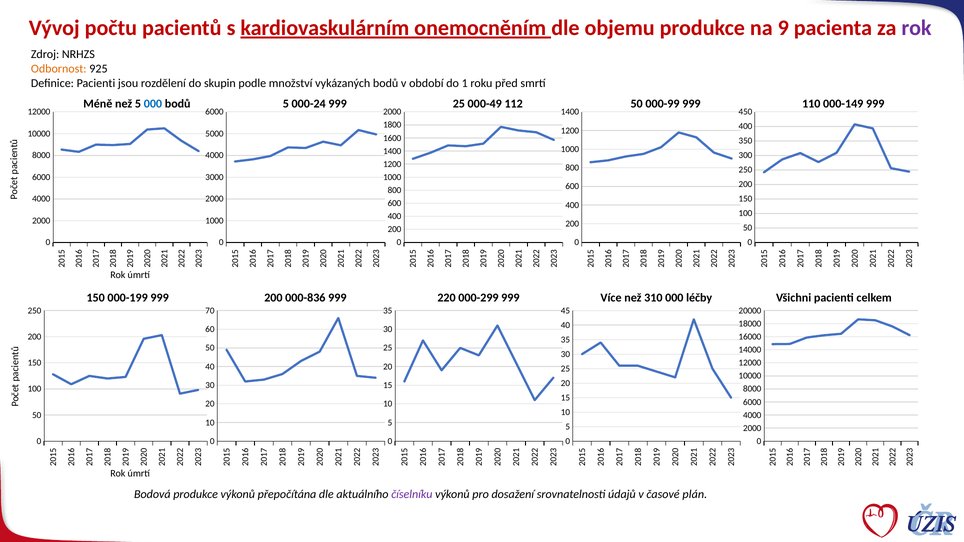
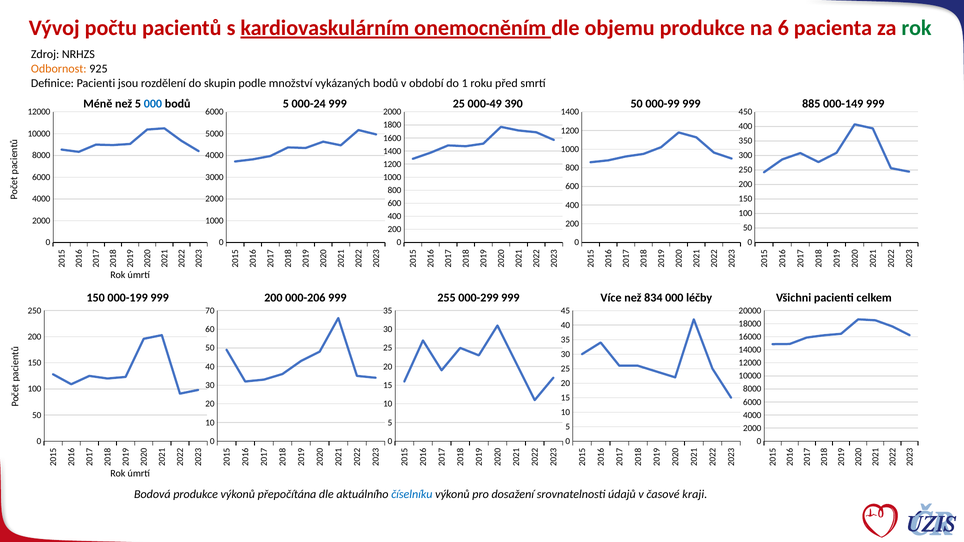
na 9: 9 -> 6 (783, 28)
rok colour: purple -> green (916, 28)
112: 112 -> 390 (514, 104)
110: 110 -> 885 (811, 104)
000-836: 000-836 -> 000-206 (305, 298)
220: 220 -> 255 (447, 298)
310: 310 -> 834 (653, 298)
číselníku colour: purple -> blue (412, 494)
plán: plán -> kraji (695, 494)
